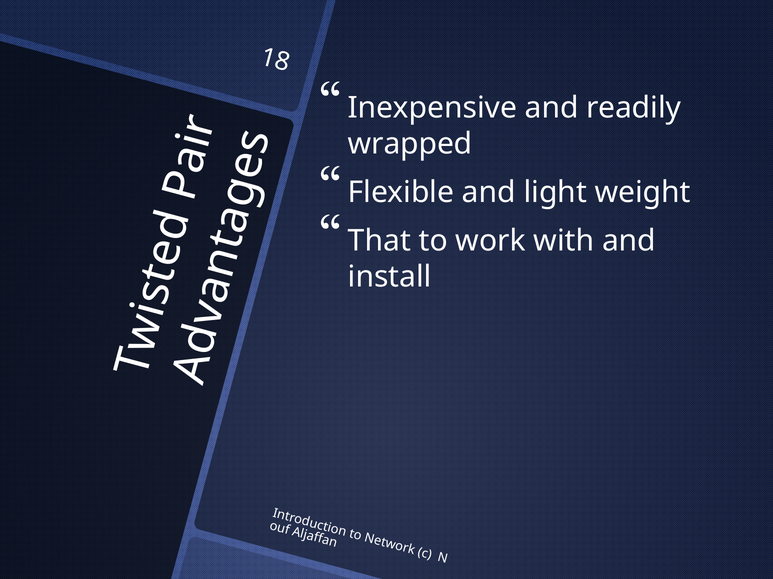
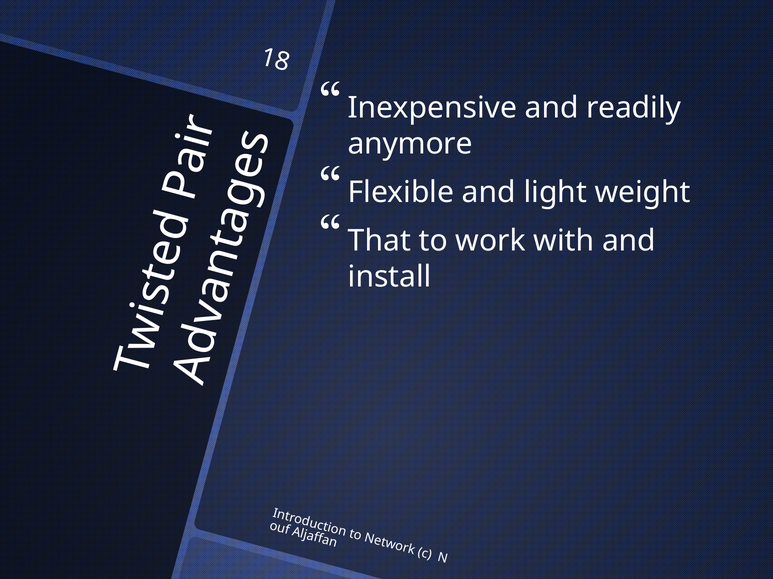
wrapped: wrapped -> anymore (410, 144)
